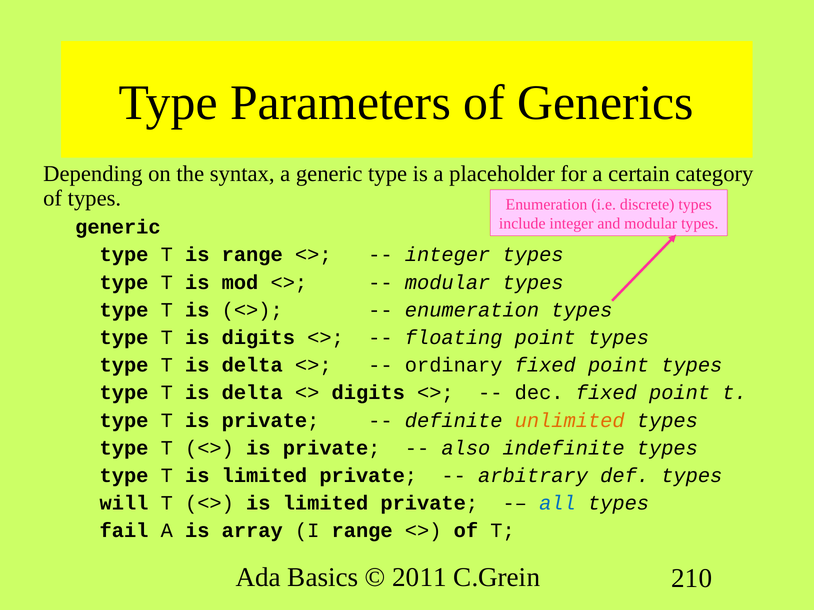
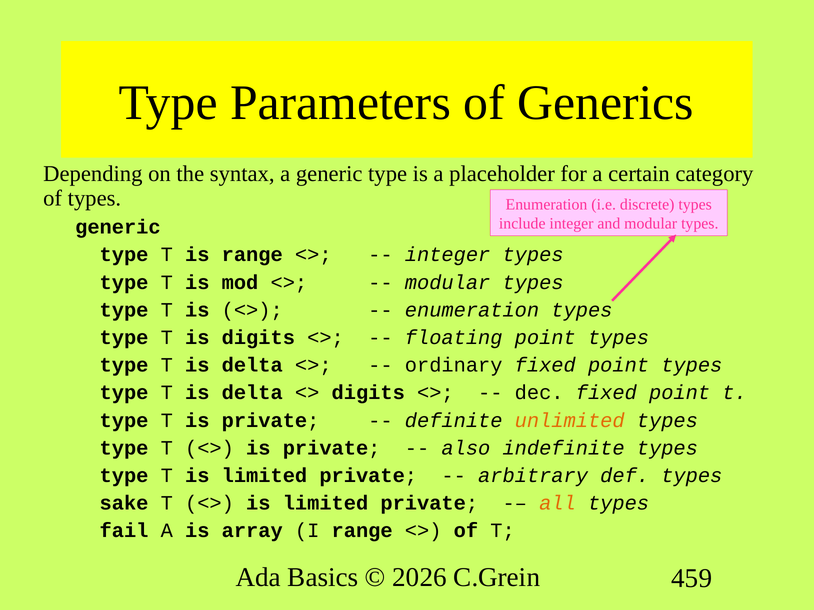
will: will -> sake (124, 504)
all colour: blue -> orange (557, 504)
2011: 2011 -> 2026 (420, 578)
210: 210 -> 459 (692, 579)
